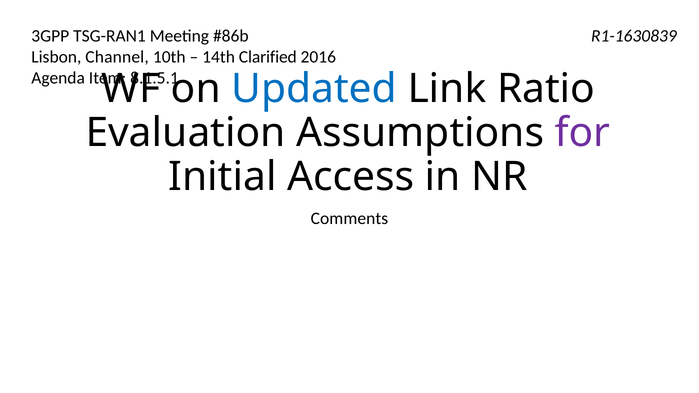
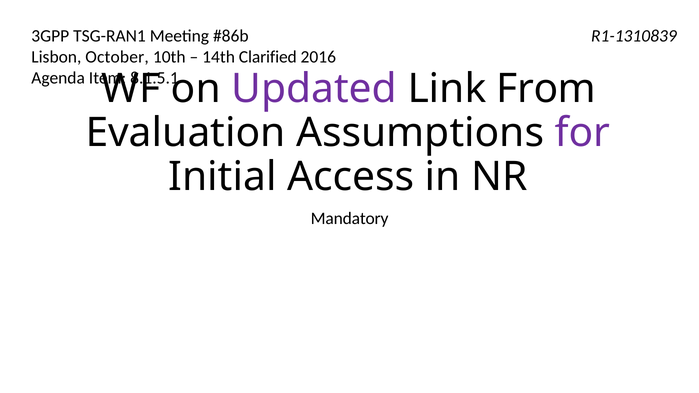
R1-1630839: R1-1630839 -> R1-1310839 (634, 36)
Channel: Channel -> October (117, 57)
Updated colour: blue -> purple (314, 89)
Ratio: Ratio -> From (546, 89)
Comments: Comments -> Mandatory (350, 218)
